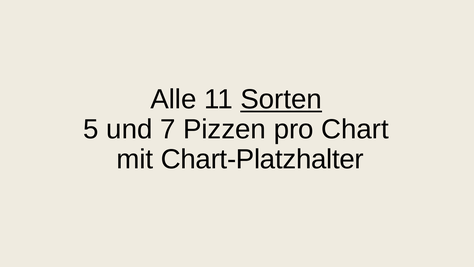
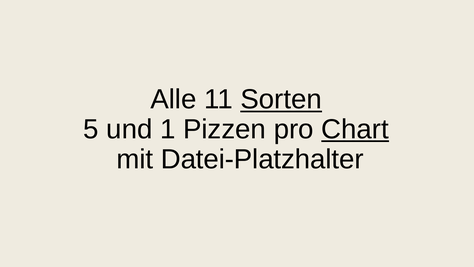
7: 7 -> 1 (168, 129)
Chart underline: none -> present (355, 129)
Chart-Platzhalter: Chart-Platzhalter -> Datei-Platzhalter (262, 159)
